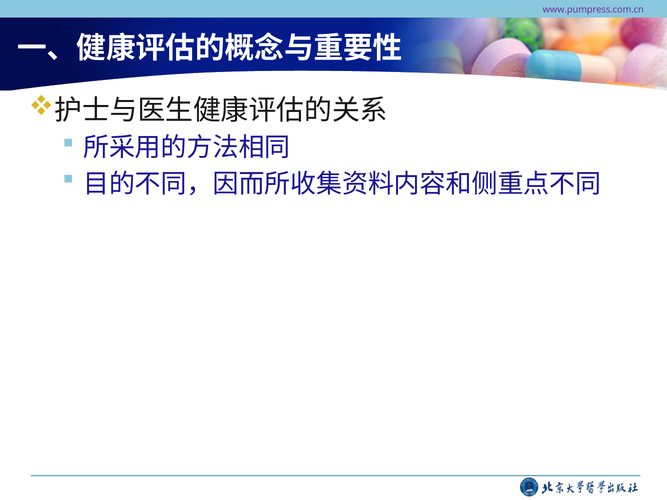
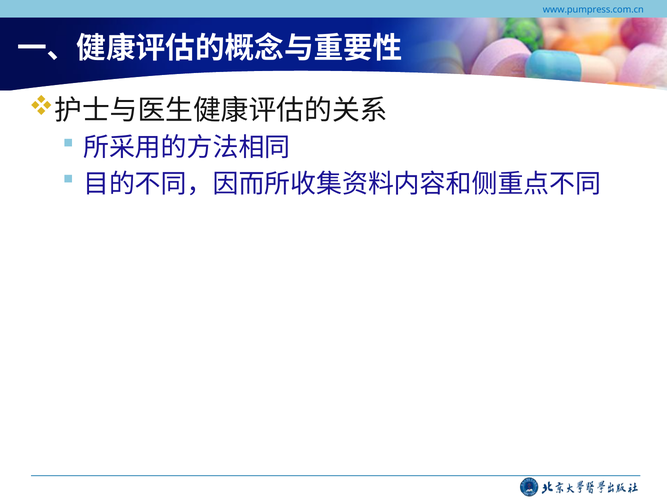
www.pumpress.com.cn colour: purple -> blue (593, 10)
